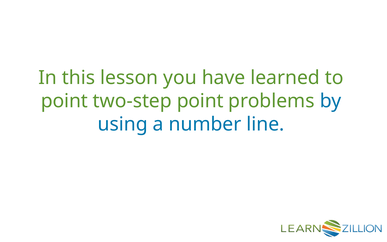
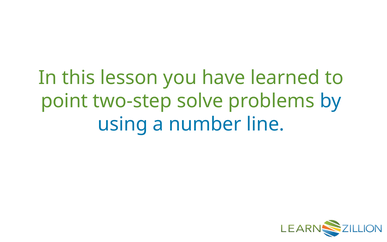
two-step point: point -> solve (200, 101)
